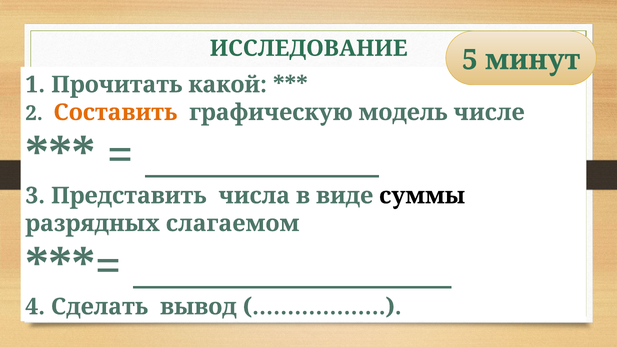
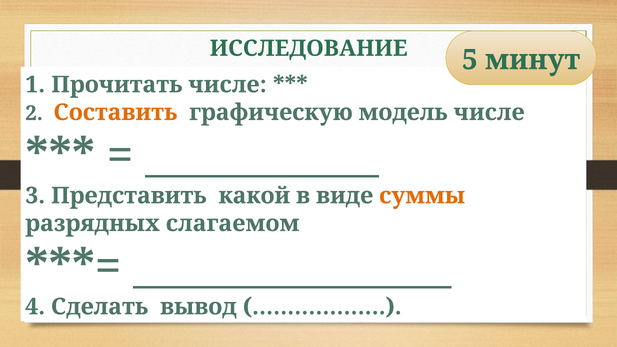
Прочитать какой: какой -> числе (228, 85)
числа: числа -> какой (254, 196)
суммы colour: black -> orange (422, 196)
